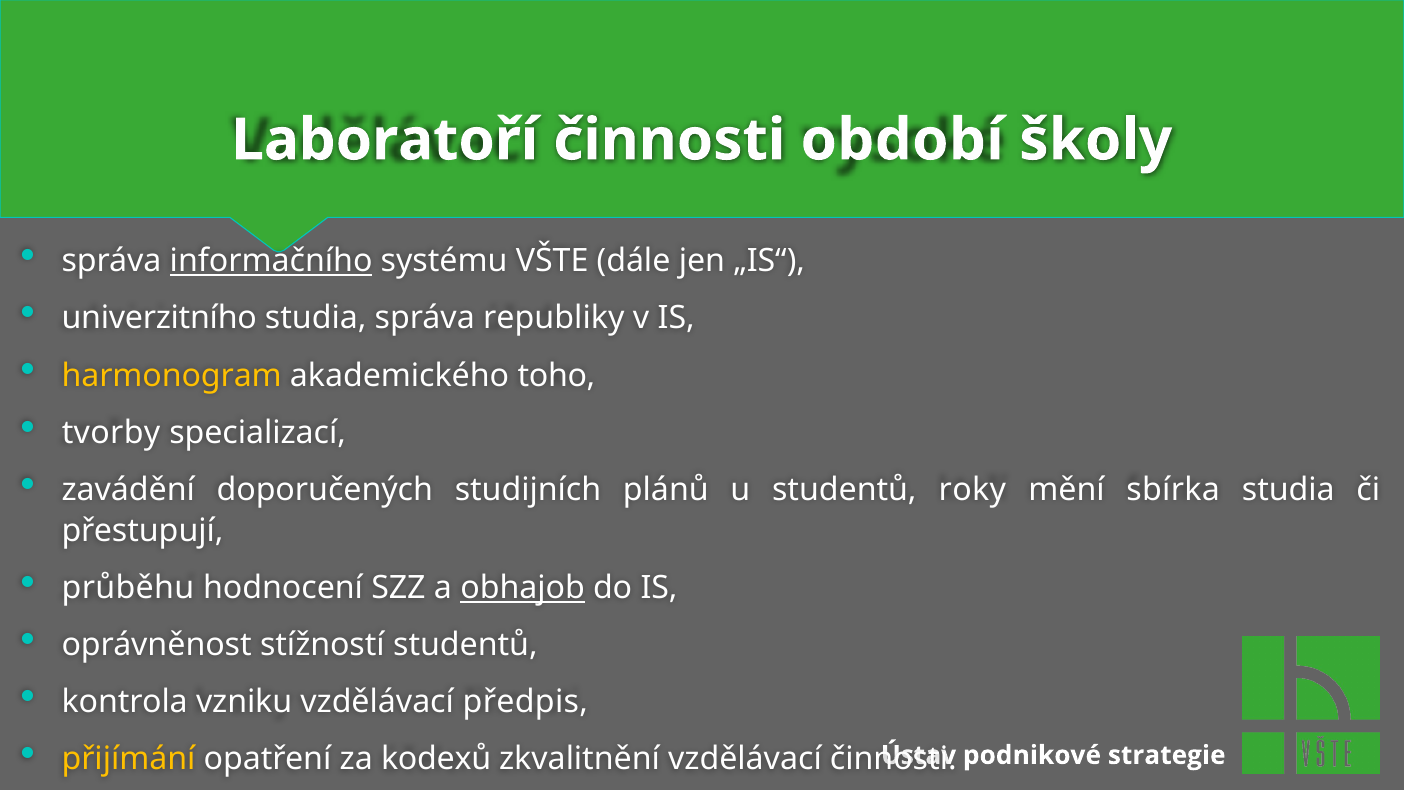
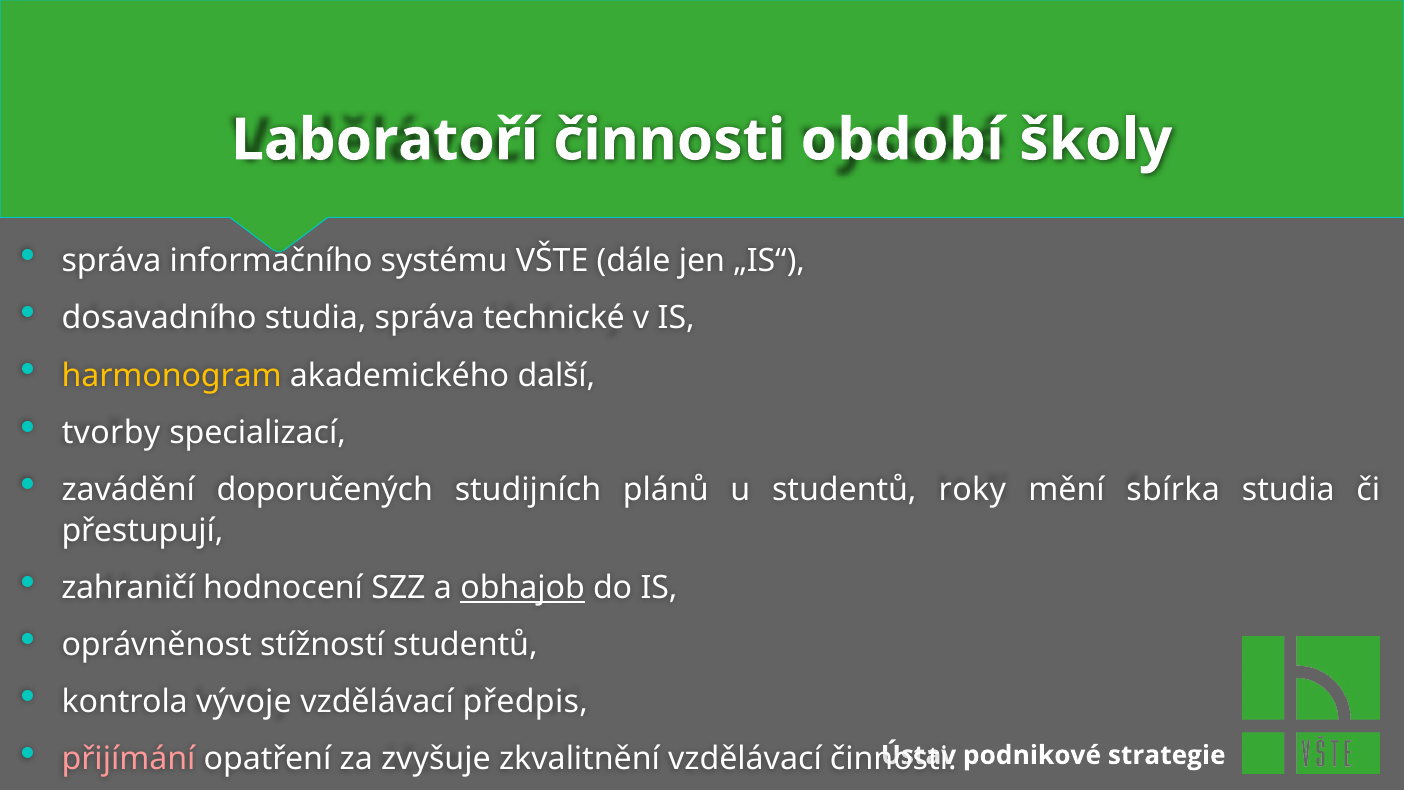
informačního underline: present -> none (271, 261)
univerzitního: univerzitního -> dosavadního (159, 318)
republiky: republiky -> technické (554, 318)
toho: toho -> další (556, 375)
průběhu: průběhu -> zahraničí (128, 588)
vzniku: vzniku -> vývoje (244, 702)
přijímání colour: yellow -> pink (128, 759)
kodexů: kodexů -> zvyšuje (436, 759)
